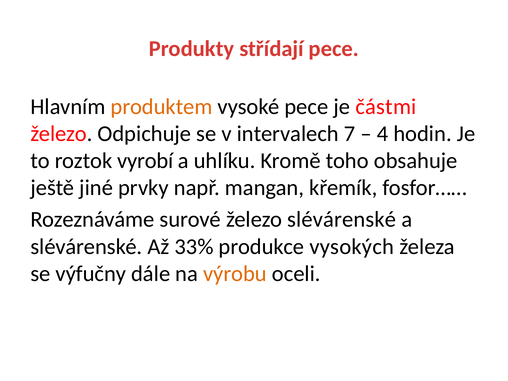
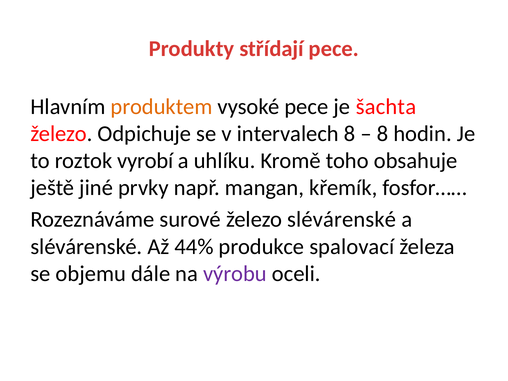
částmi: částmi -> šachta (386, 107)
intervalech 7: 7 -> 8 (350, 134)
4: 4 -> 8 (382, 134)
33%: 33% -> 44% (194, 247)
vysokých: vysokých -> spalovací (352, 247)
výfučny: výfučny -> objemu (91, 274)
výrobu colour: orange -> purple (235, 274)
